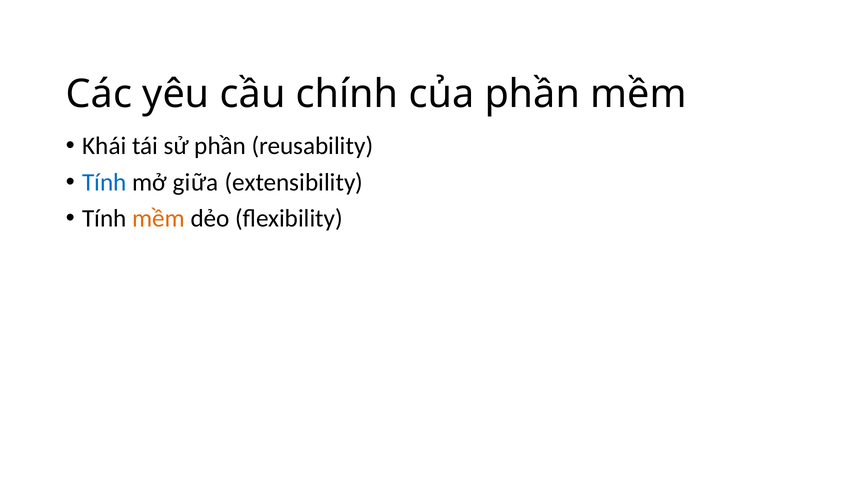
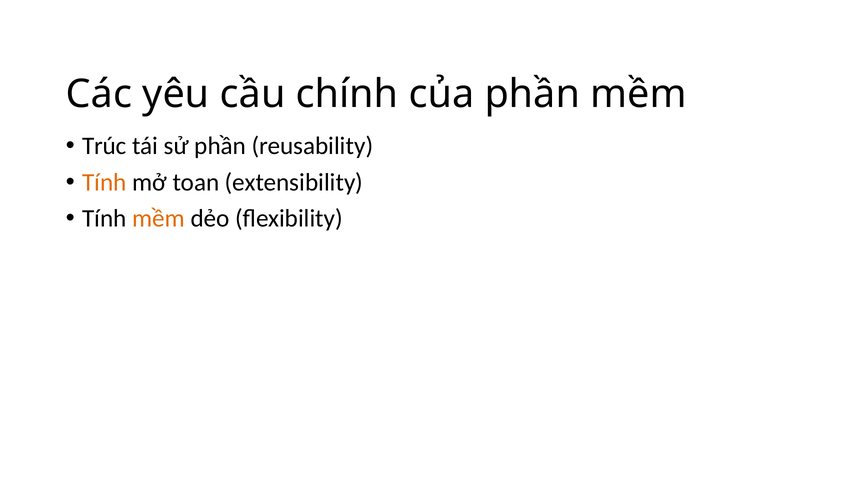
Khái: Khái -> Trúc (104, 146)
Tính colour: blue -> orange (104, 182)
giữa: giữa -> toan (196, 182)
